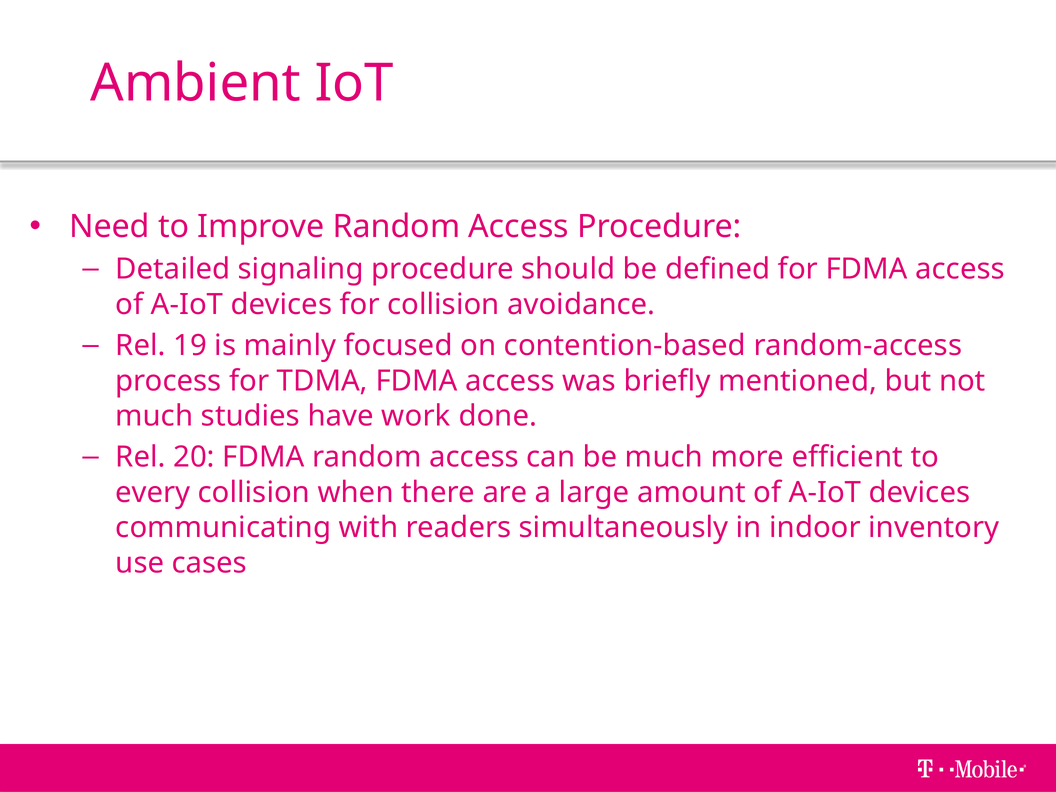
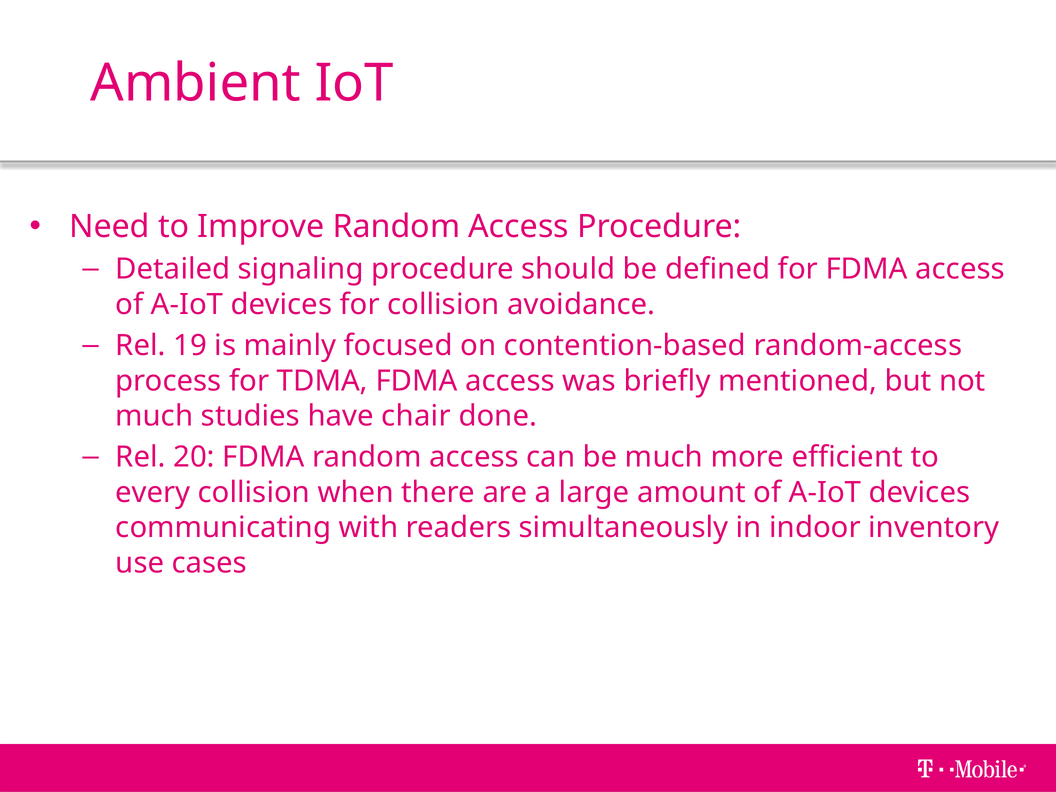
work: work -> chair (416, 416)
